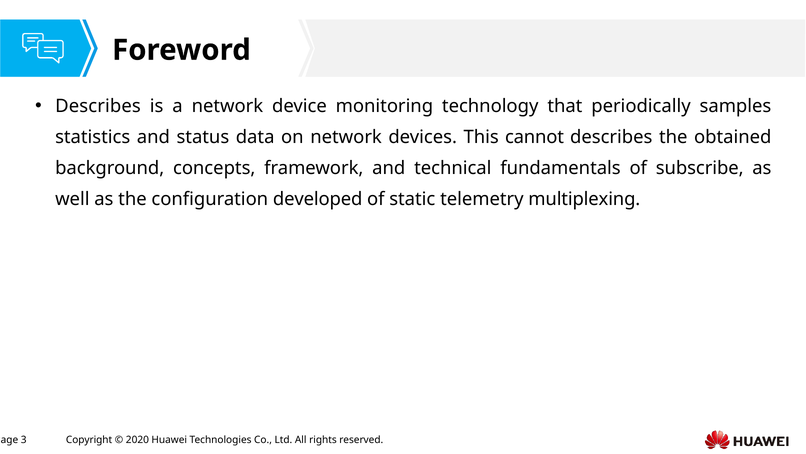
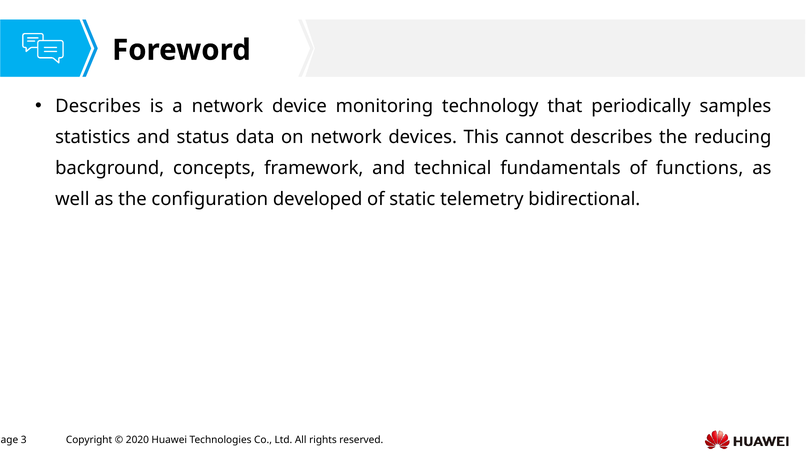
obtained: obtained -> reducing (733, 137)
subscribe: subscribe -> functions (700, 168)
multiplexing: multiplexing -> bidirectional (584, 199)
